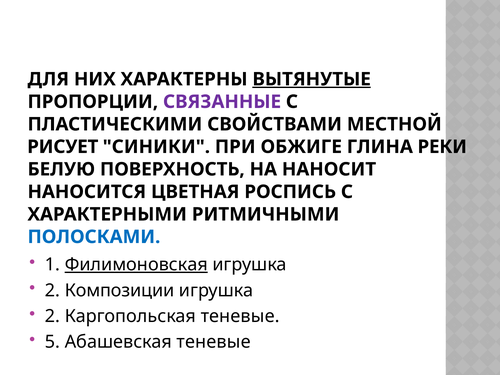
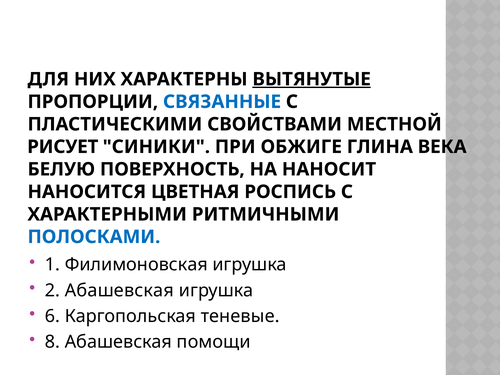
СВЯЗАННЫЕ colour: purple -> blue (222, 102)
РЕКИ: РЕКИ -> ВЕКА (442, 147)
Филимоновская underline: present -> none (136, 265)
2 Композиции: Композиции -> Абашевская (119, 290)
2: 2 -> 6 (53, 316)
5: 5 -> 8 (53, 342)
Абашевская теневые: теневые -> помощи (214, 342)
